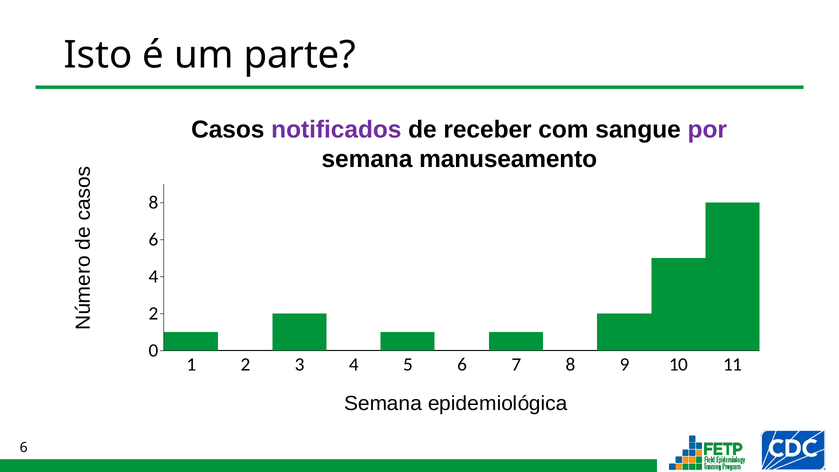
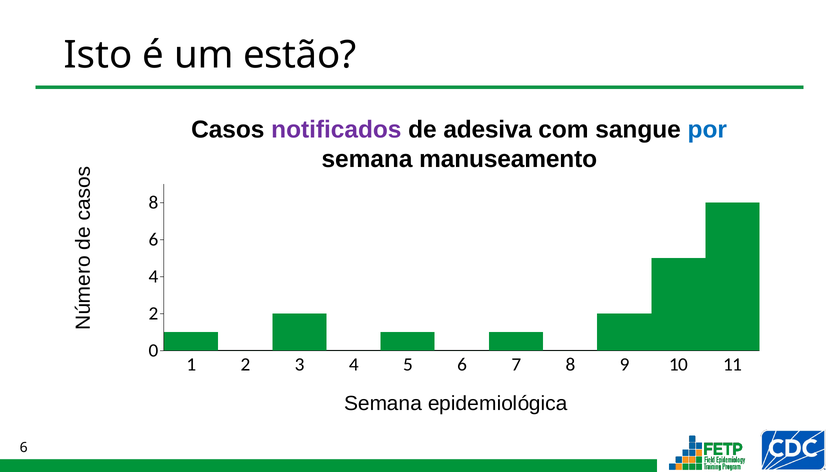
parte: parte -> estão (300, 55)
receber: receber -> adesiva (488, 130)
por colour: purple -> blue (707, 130)
